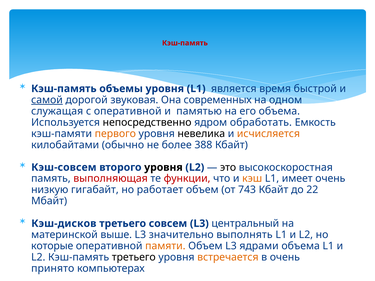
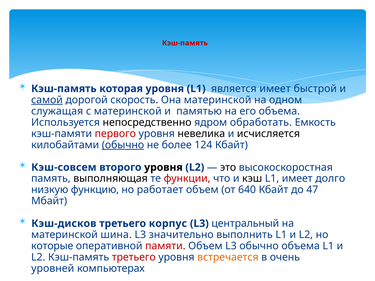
объемы: объемы -> которая (121, 89)
является время: время -> имеет (275, 89)
звуковая: звуковая -> скорость (134, 100)
Она современных: современных -> материнской (218, 100)
с оперативной: оперативной -> материнской (128, 111)
первого colour: orange -> red (115, 134)
исчисляется colour: orange -> black (268, 134)
обычно underline: none -> present (123, 145)
388: 388 -> 124 (203, 145)
выполняющая colour: red -> black (111, 179)
кэш colour: orange -> black (252, 179)
имеет очень: очень -> долго (330, 179)
гигабайт: гигабайт -> функцию (95, 190)
743: 743 -> 640 (247, 190)
22: 22 -> 47 (312, 190)
совсем: совсем -> корпус (168, 224)
выше: выше -> шина (116, 235)
выполнять: выполнять -> выполнить (244, 235)
памяти colour: orange -> red (165, 246)
L3 ядрами: ядрами -> обычно (259, 246)
третьего colour: black -> red (134, 257)
принято: принято -> уровней (53, 269)
